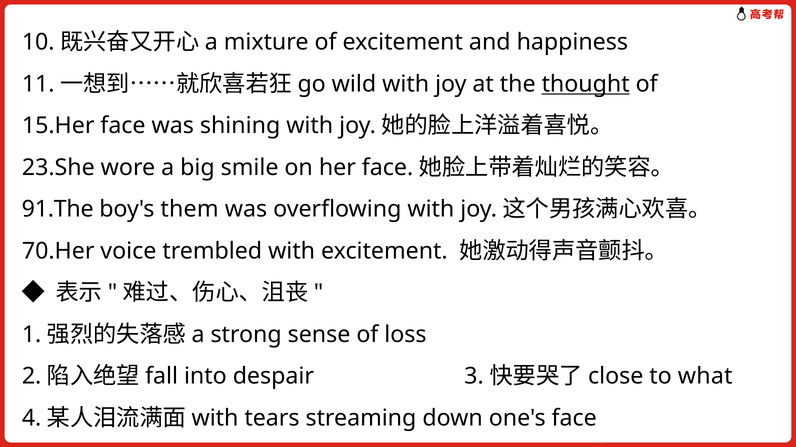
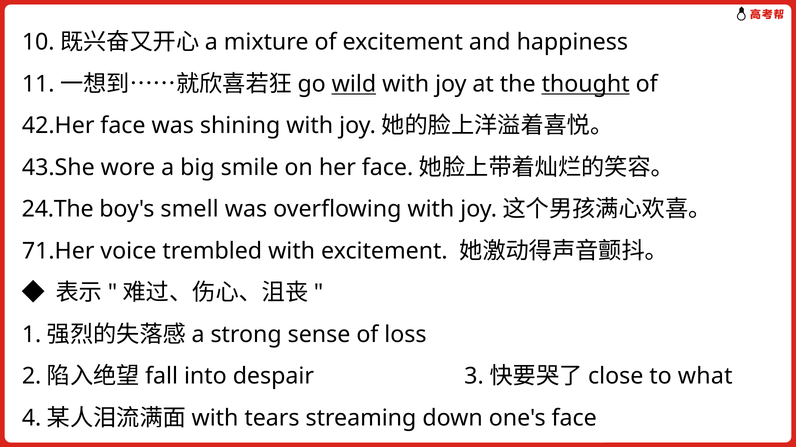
wild underline: none -> present (354, 84)
15.Her: 15.Her -> 42.Her (58, 126)
23.She: 23.She -> 43.She (58, 168)
91.The: 91.The -> 24.The (58, 210)
them: them -> smell (190, 210)
70.Her: 70.Her -> 71.Her (58, 251)
